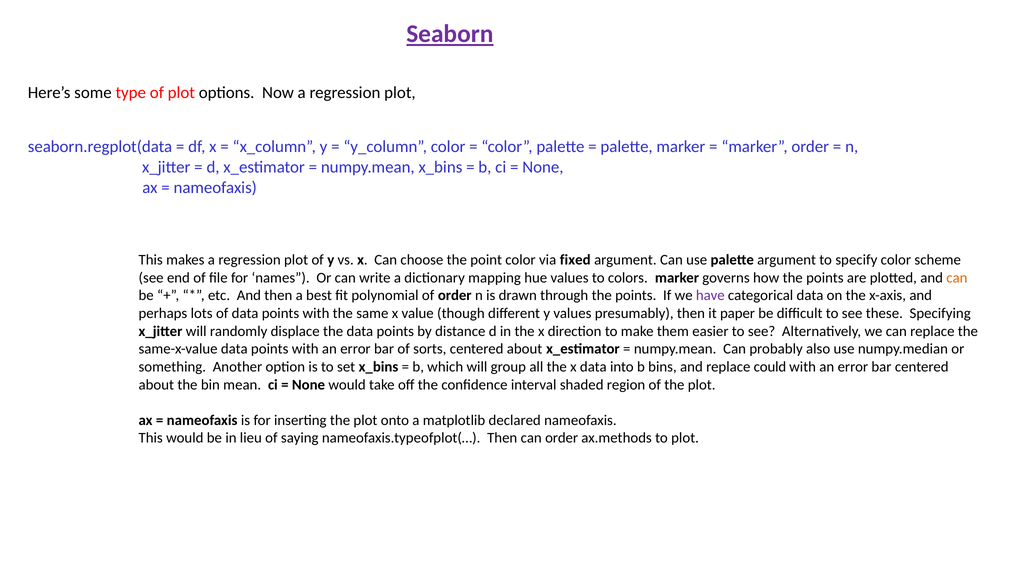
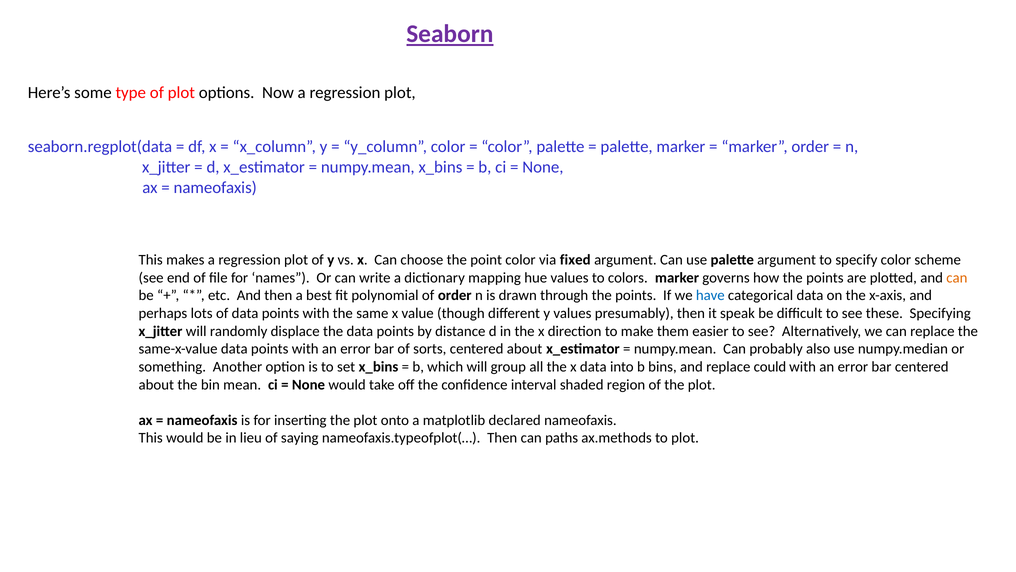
have colour: purple -> blue (710, 295)
paper: paper -> speak (737, 313)
can order: order -> paths (562, 438)
